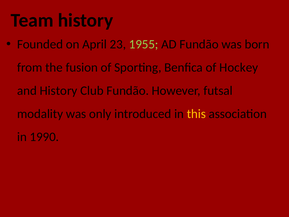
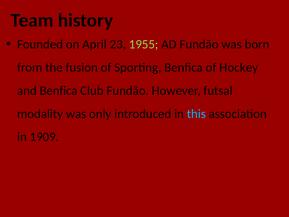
and History: History -> Benfica (59, 91)
this colour: yellow -> light blue (196, 114)
1990: 1990 -> 1909 (44, 137)
